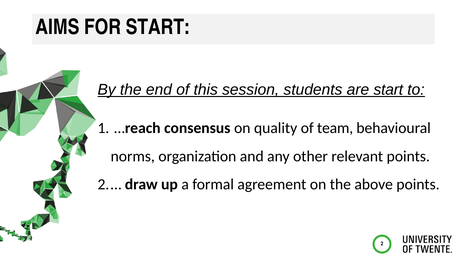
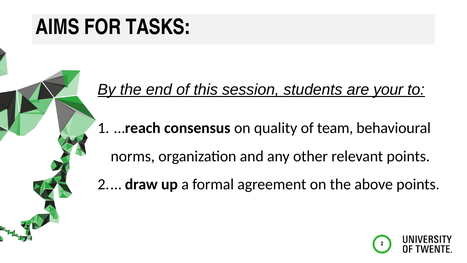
FOR START: START -> TASKS (158, 27)
are start: start -> your (388, 89)
